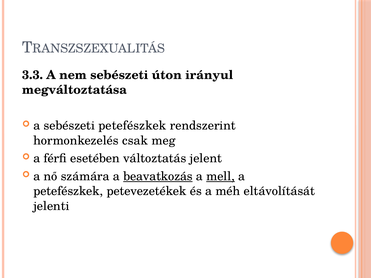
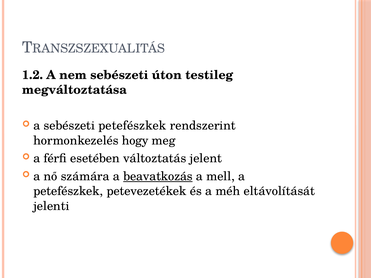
3.3: 3.3 -> 1.2 (33, 75)
irányul: irányul -> testileg (209, 75)
csak: csak -> hogy (135, 141)
mell underline: present -> none (220, 176)
